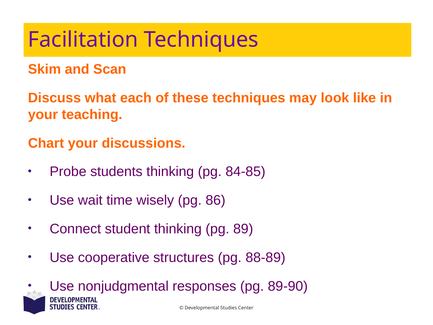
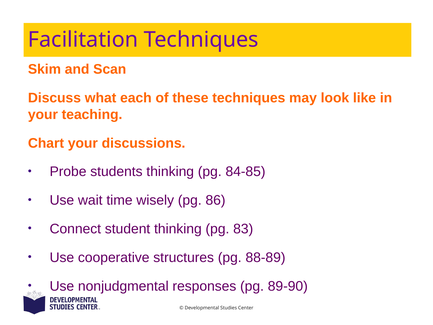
89: 89 -> 83 (243, 229)
